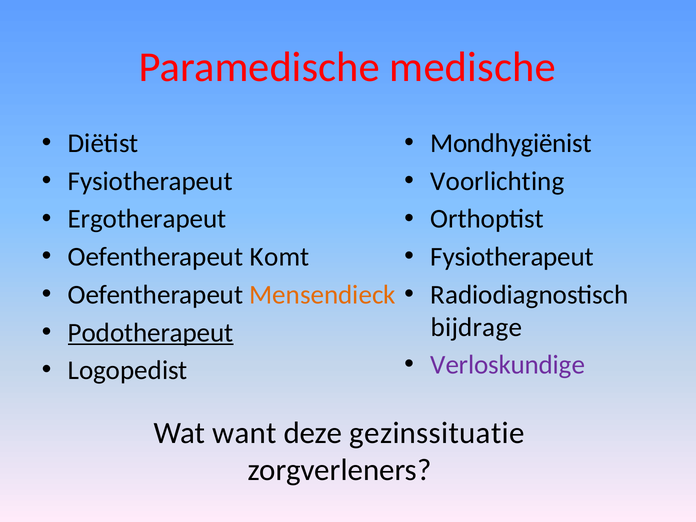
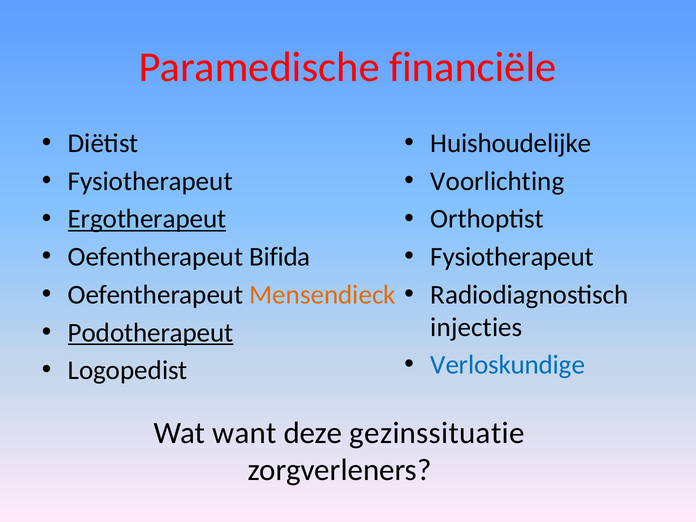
medische: medische -> financiële (473, 67)
Mondhygiënist: Mondhygiënist -> Huishoudelijke (511, 143)
Ergotherapeut underline: none -> present (147, 219)
Komt: Komt -> Bifida (280, 257)
bijdrage: bijdrage -> injecties (476, 327)
Verloskundige colour: purple -> blue (508, 365)
